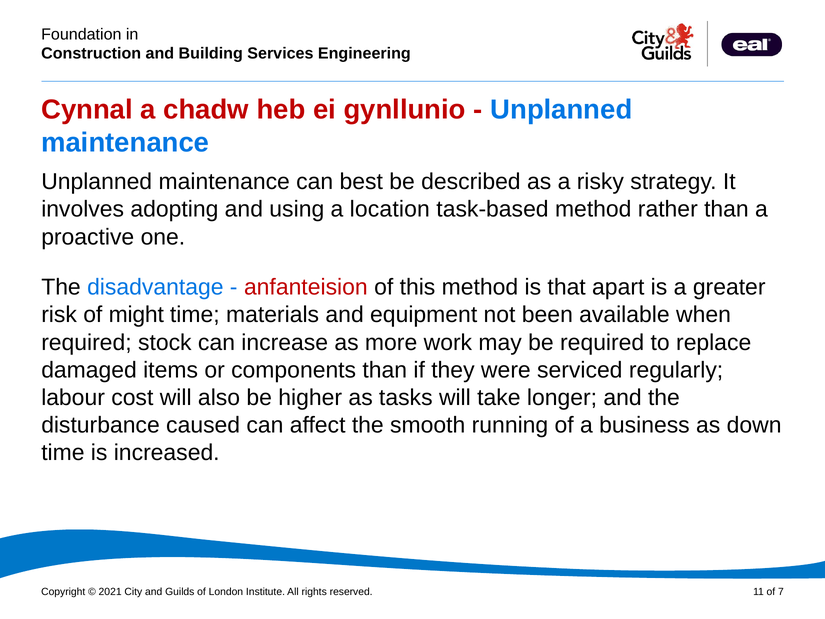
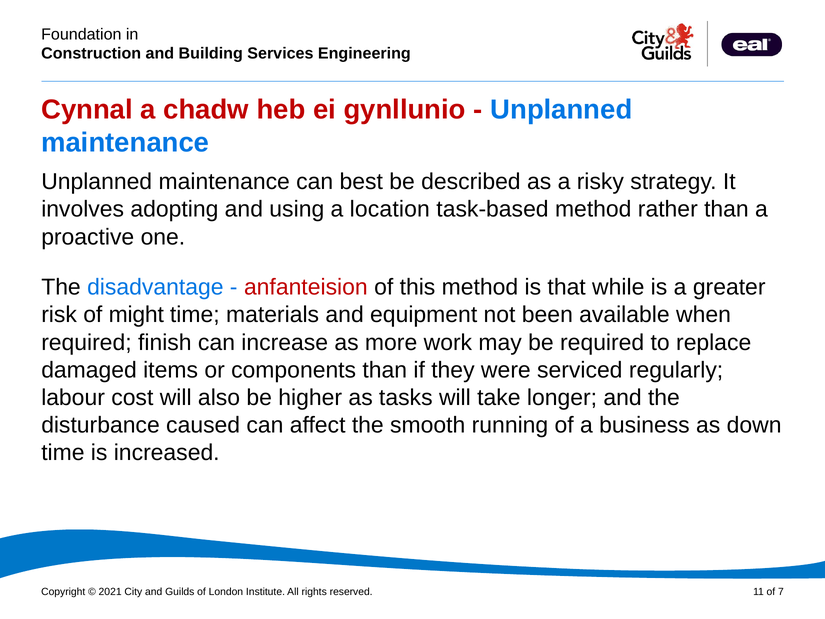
apart: apart -> while (618, 287)
stock: stock -> finish (165, 342)
